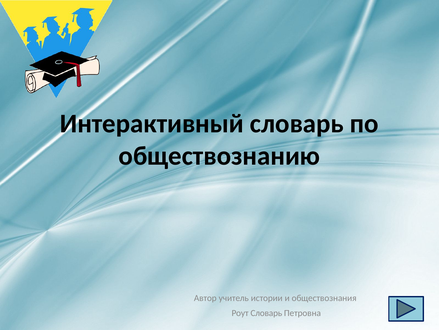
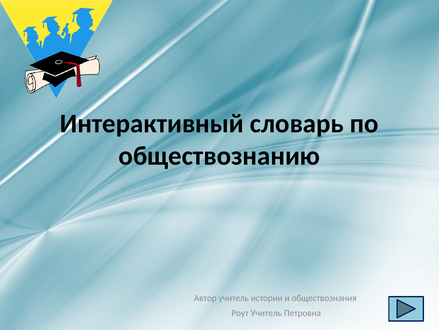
Роут Словарь: Словарь -> Учитель (266, 312)
